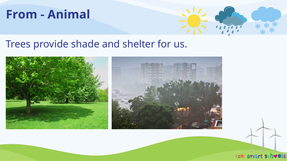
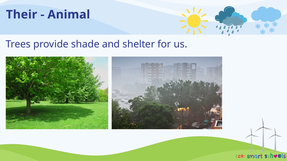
From: From -> Their (22, 15)
